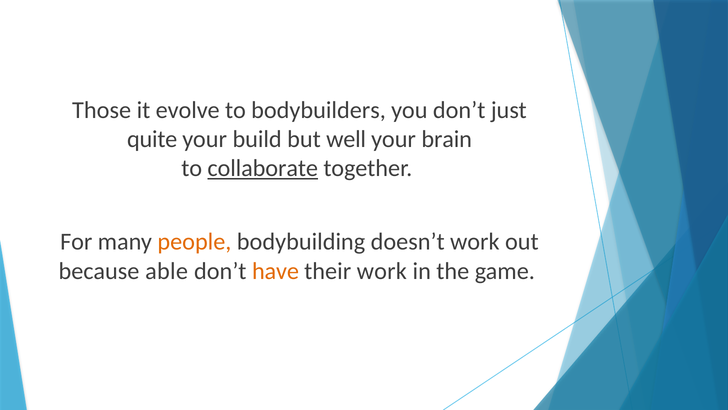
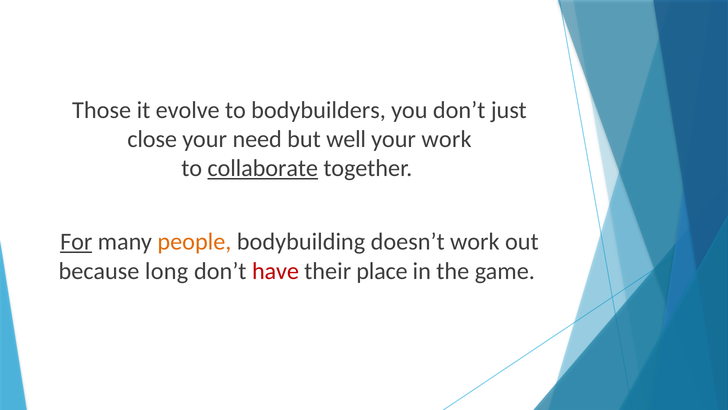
quite: quite -> close (152, 139)
build: build -> need (257, 139)
your brain: brain -> work (447, 139)
For underline: none -> present (76, 242)
able: able -> long (167, 271)
have colour: orange -> red (275, 271)
their work: work -> place (382, 271)
